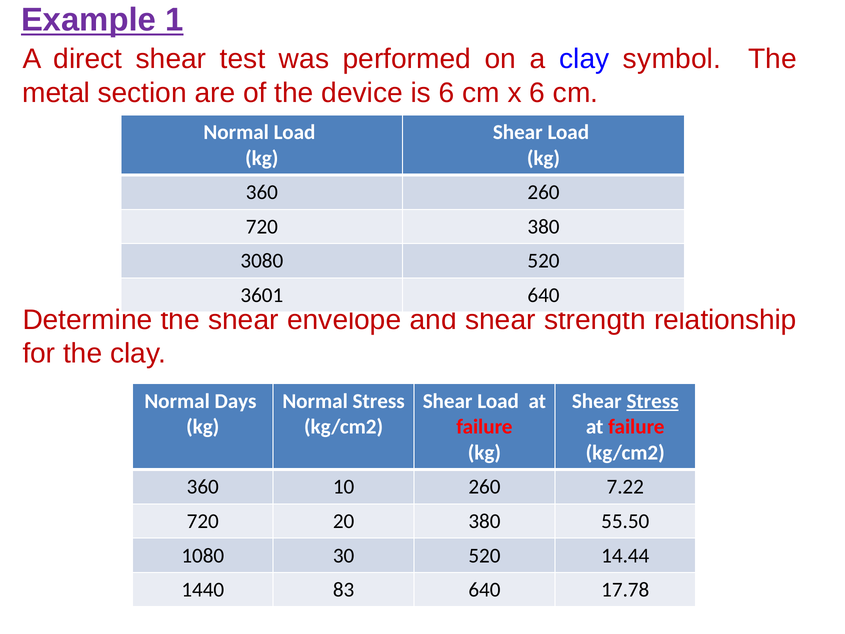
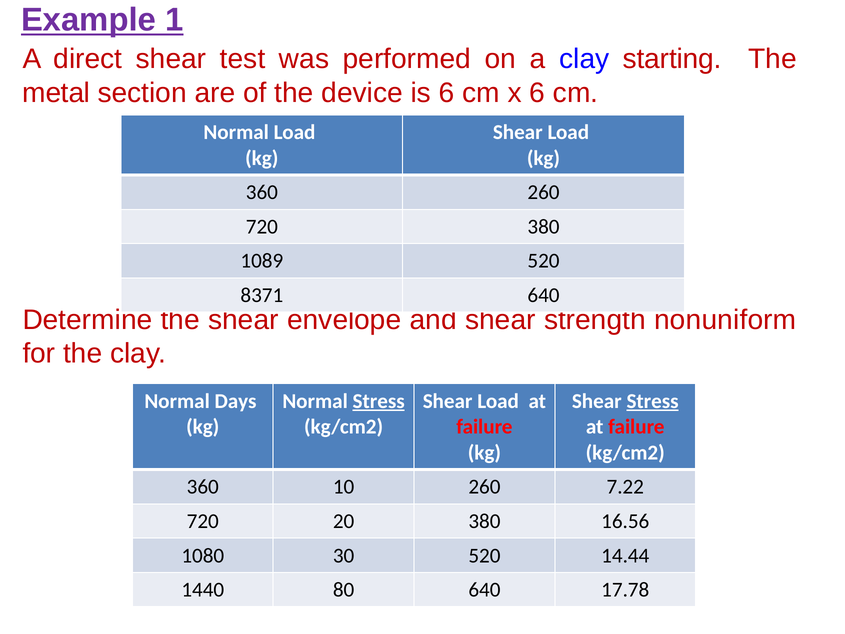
symbol: symbol -> starting (672, 59)
3080: 3080 -> 1089 (262, 261)
3601: 3601 -> 8371 (262, 295)
relationship: relationship -> nonuniform (725, 320)
Stress underline: none -> present (379, 401)
55.50: 55.50 -> 16.56 (625, 521)
83: 83 -> 80 (344, 590)
